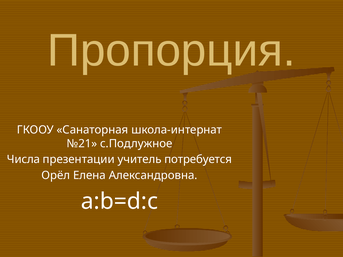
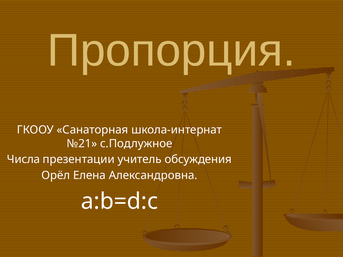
потребуется: потребуется -> обсуждения (198, 160)
